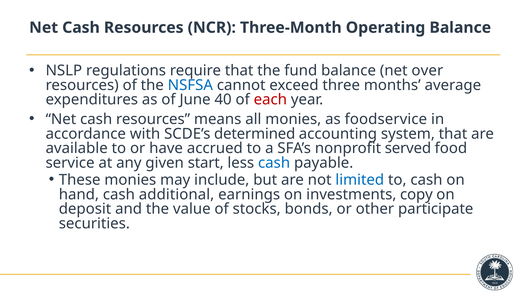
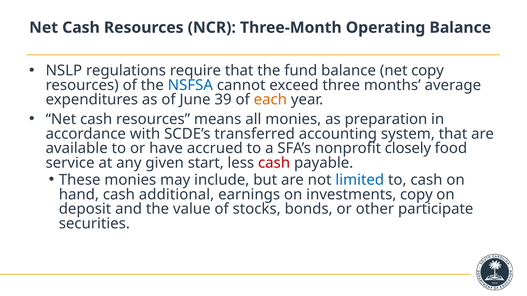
net over: over -> copy (428, 71)
40: 40 -> 39 (223, 100)
each colour: red -> orange (270, 100)
foodservice: foodservice -> preparation (386, 119)
determined: determined -> transferred (255, 134)
served: served -> closely (408, 149)
cash colour: blue -> red (274, 163)
